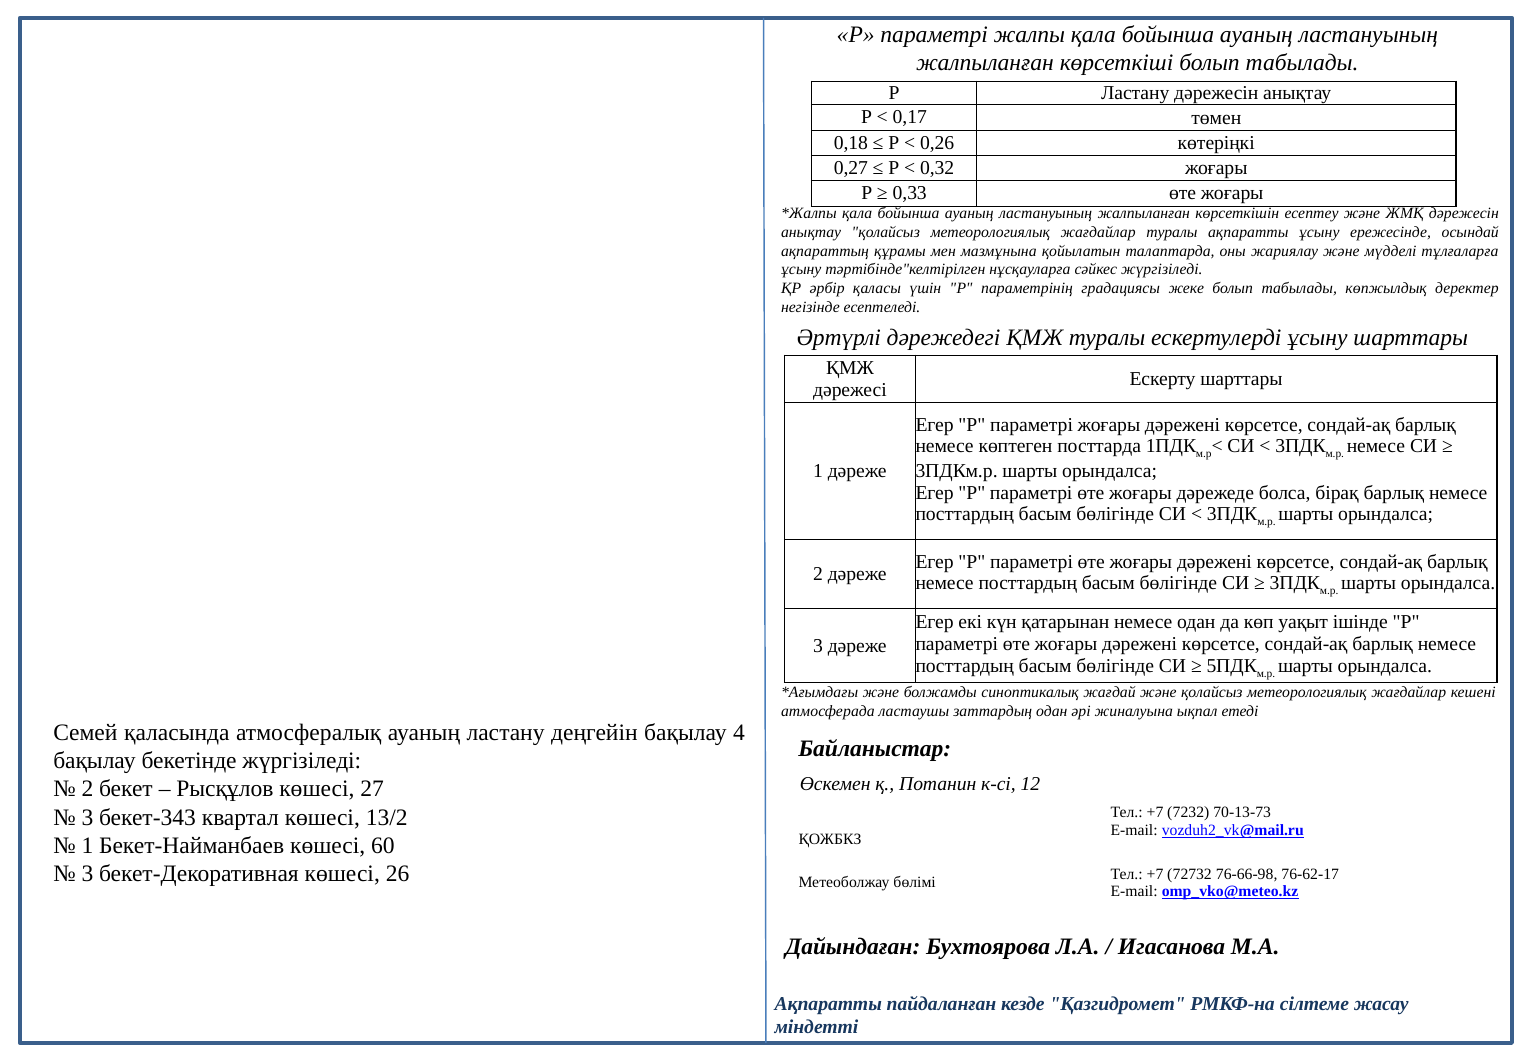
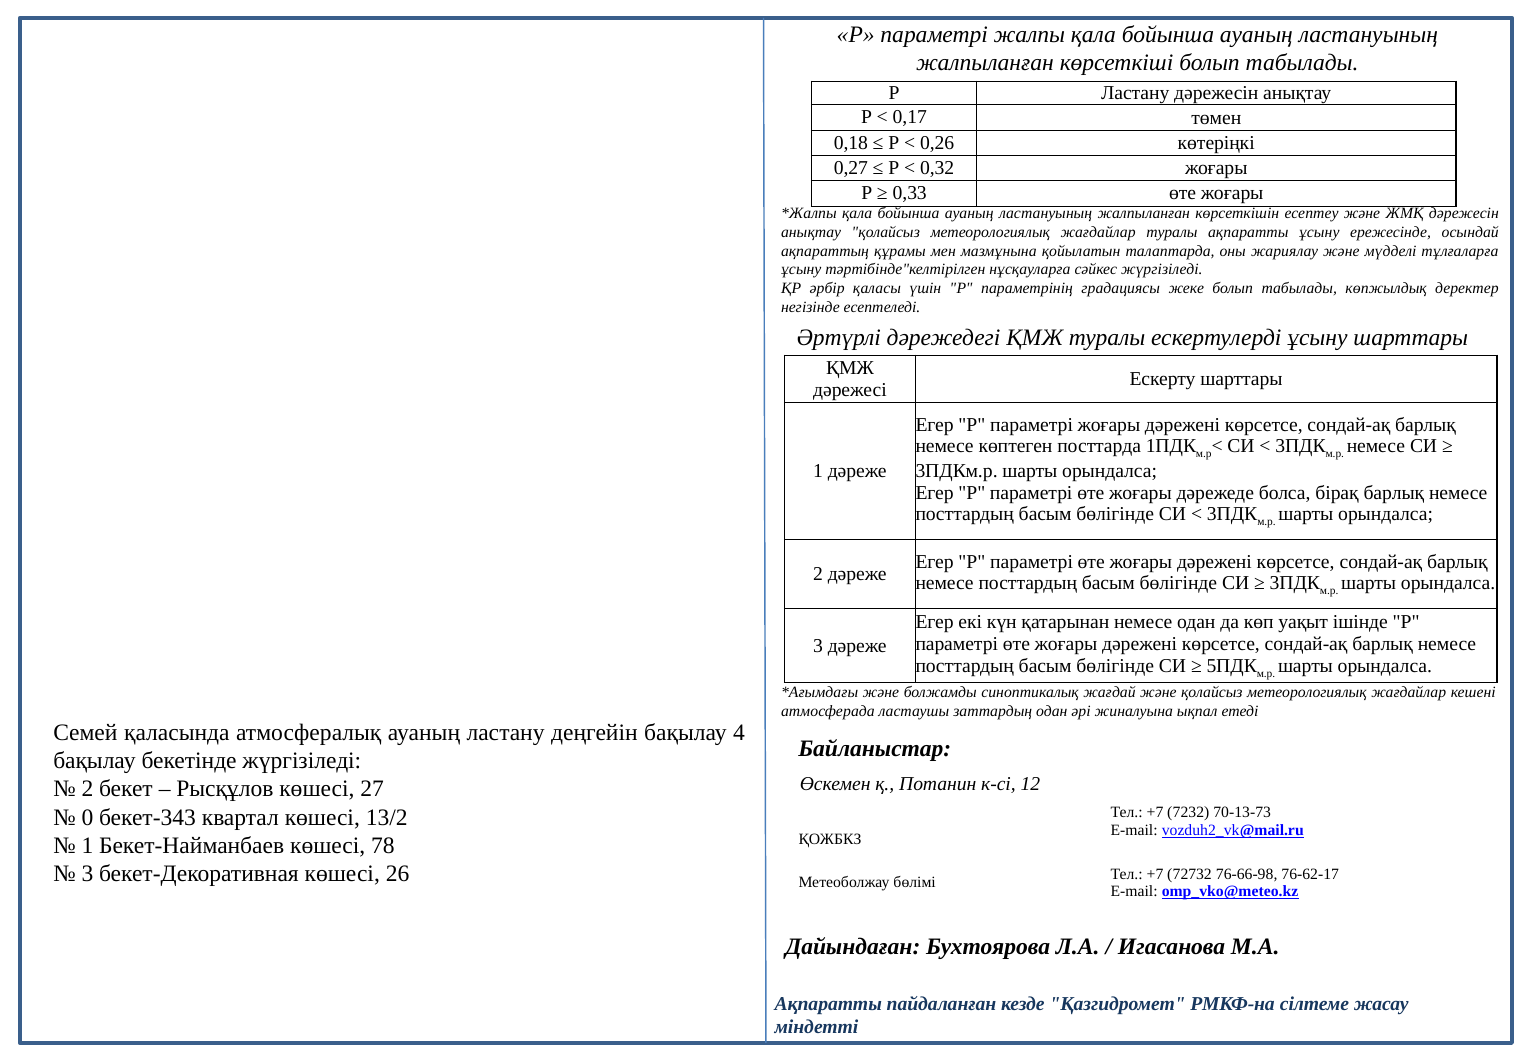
3: 3 -> 0 (87, 817)
60: 60 -> 78 (383, 845)
